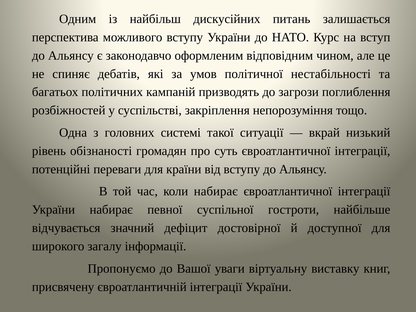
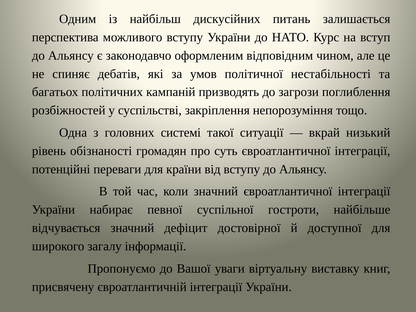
коли набирає: набирає -> значний (216, 191)
